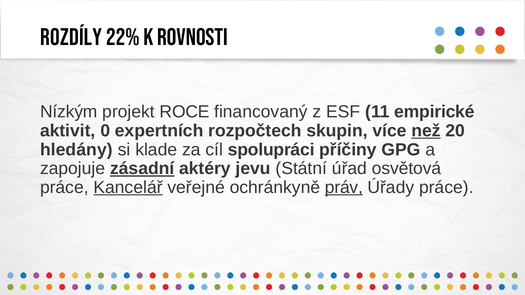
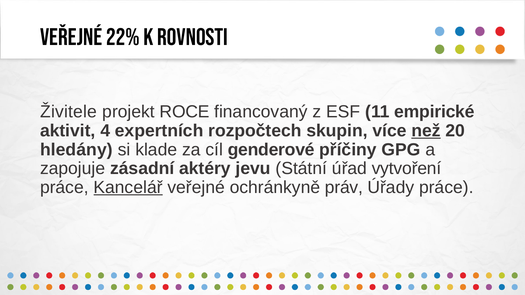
Rozdíly: Rozdíly -> Veřejné (71, 37)
Nízkým: Nízkým -> Živitele (69, 112)
0: 0 -> 4 (105, 131)
spolupráci: spolupráci -> genderové (271, 150)
zásadní underline: present -> none (142, 169)
osvětová: osvětová -> vytvoření (407, 169)
práv underline: present -> none (344, 188)
